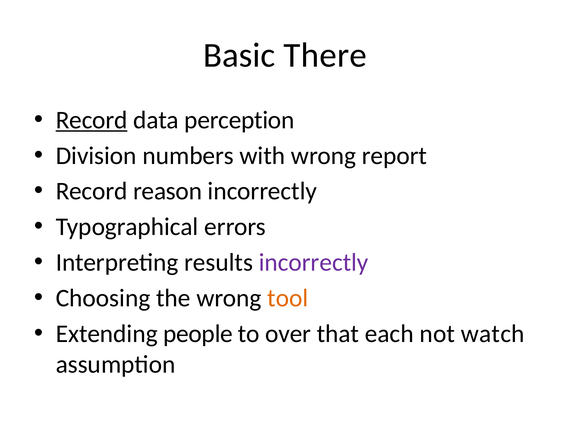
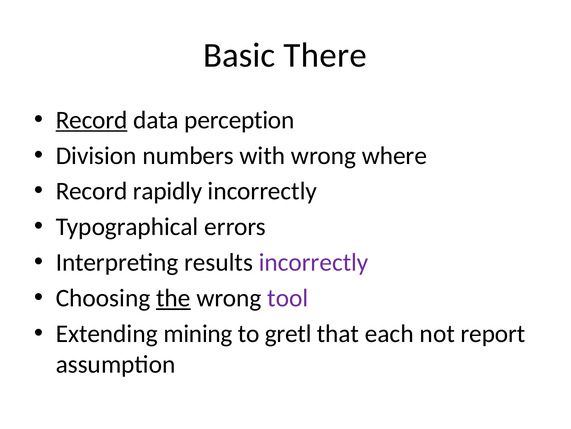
report: report -> where (394, 155)
reason: reason -> rapidly (168, 191)
the underline: none -> present (173, 298)
tool colour: orange -> purple (288, 298)
people: people -> mining (198, 333)
over: over -> gretl (288, 333)
watch: watch -> report (493, 333)
